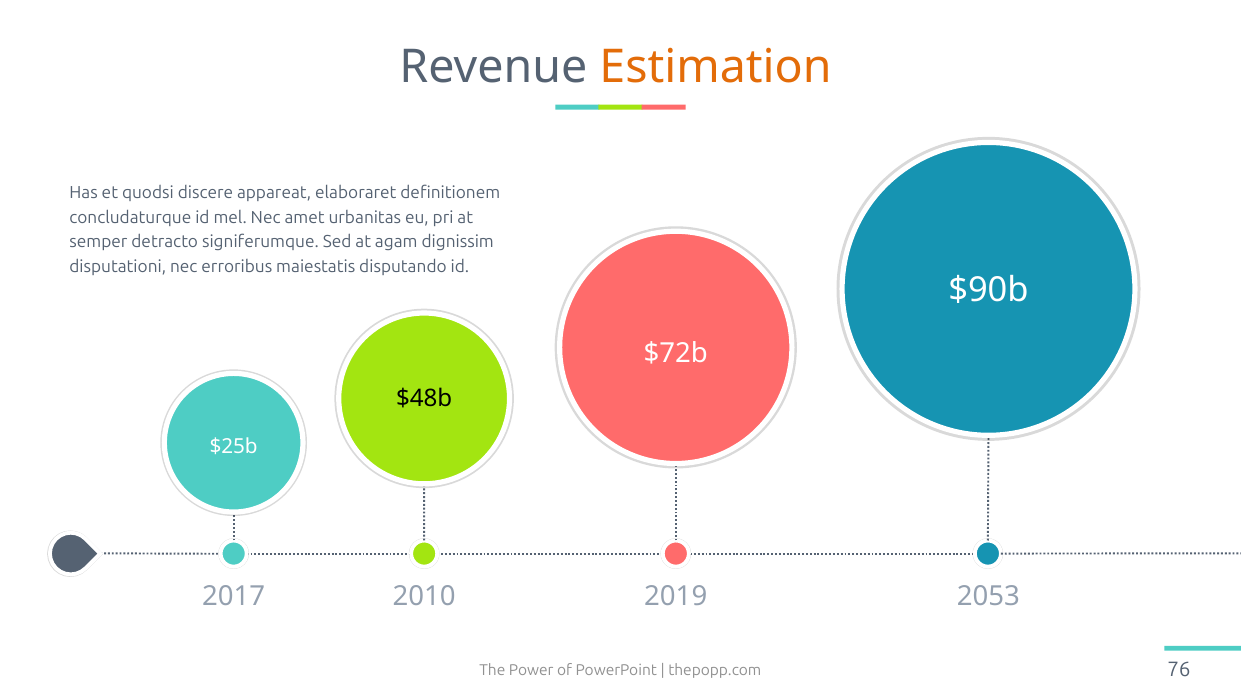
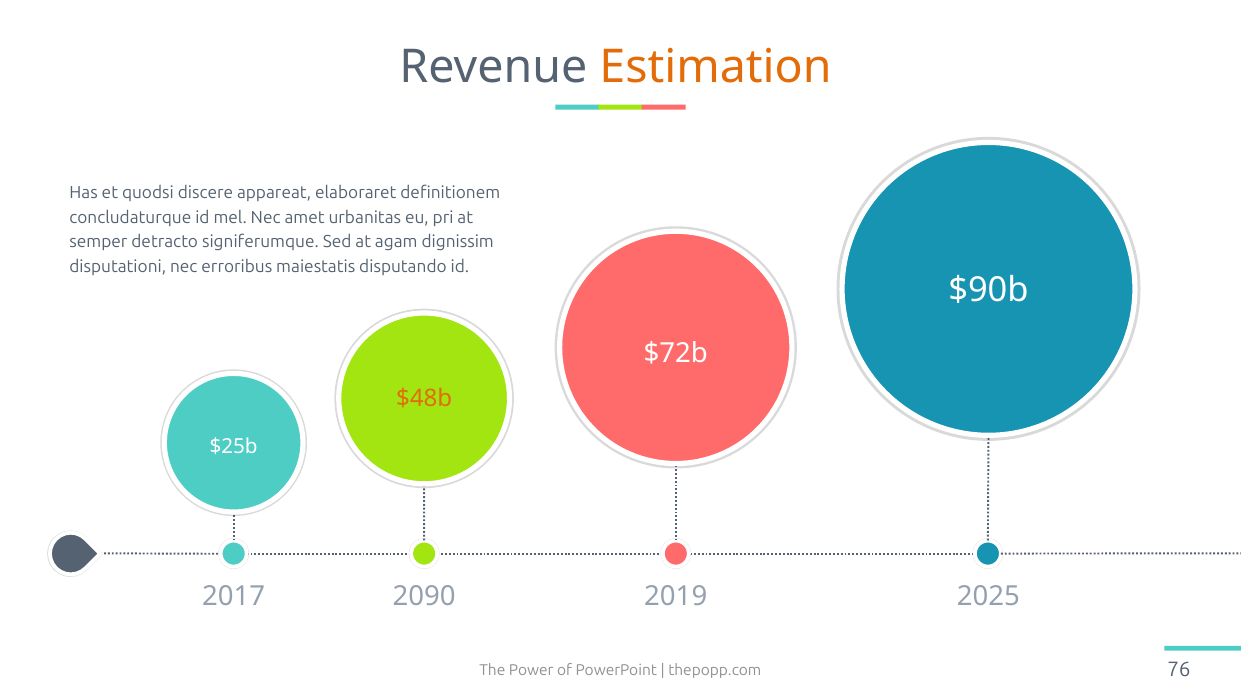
$48b colour: black -> orange (424, 398)
2010: 2010 -> 2090 (424, 596)
2053: 2053 -> 2025 (988, 596)
